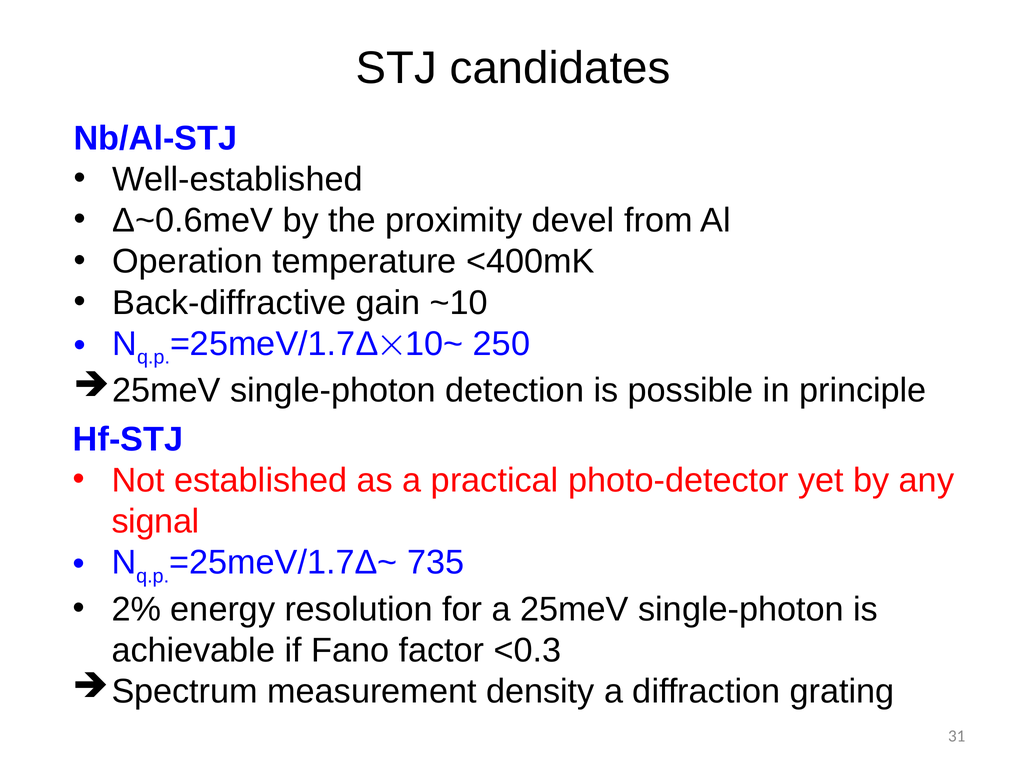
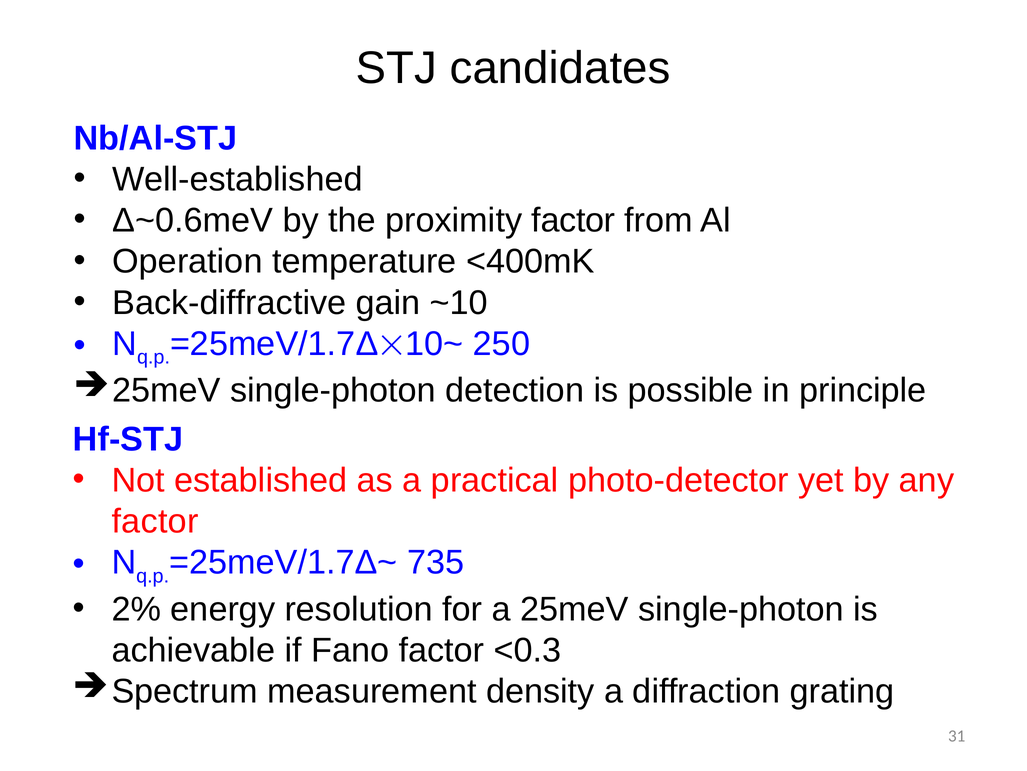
proximity devel: devel -> factor (573, 220)
signal: signal -> factor (155, 521)
